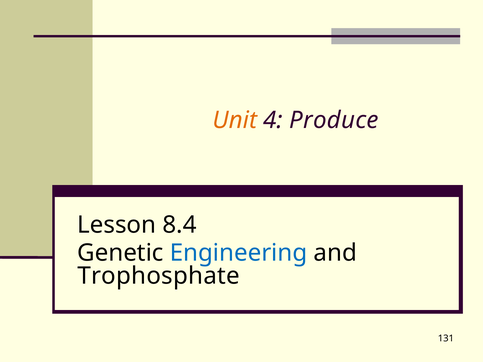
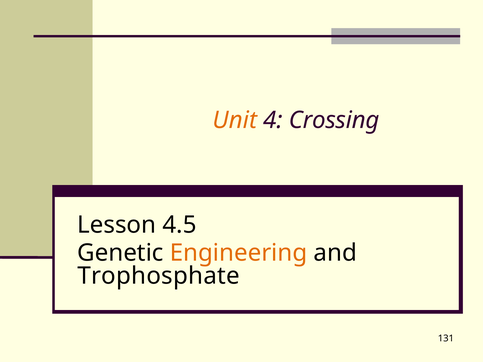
Produce: Produce -> Crossing (334, 120)
8.4: 8.4 -> 4.5 (179, 225)
Engineering colour: blue -> orange (239, 253)
